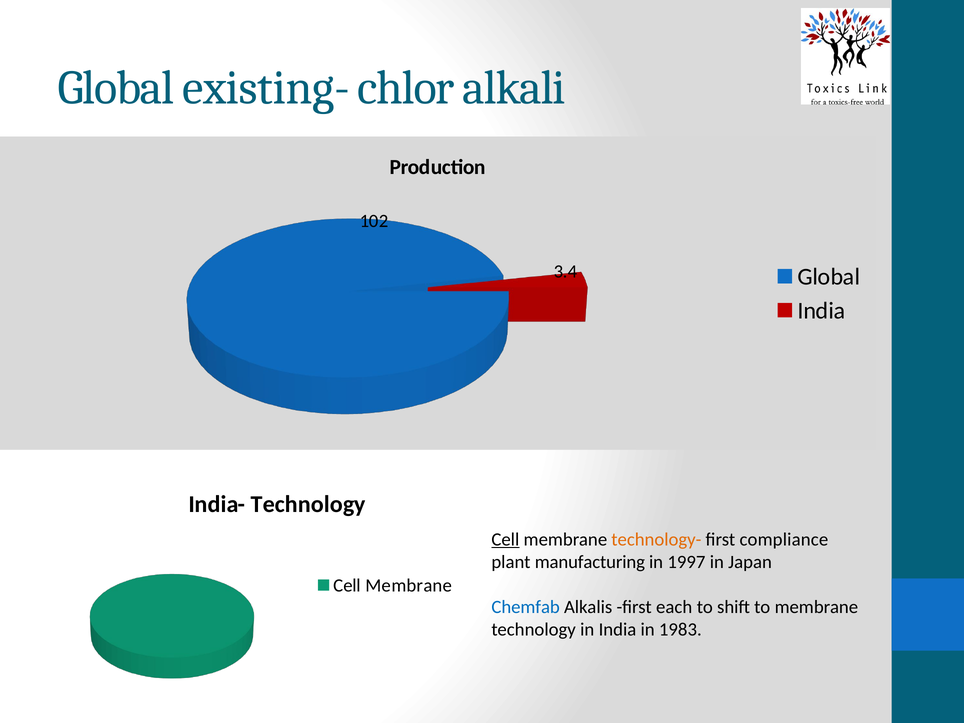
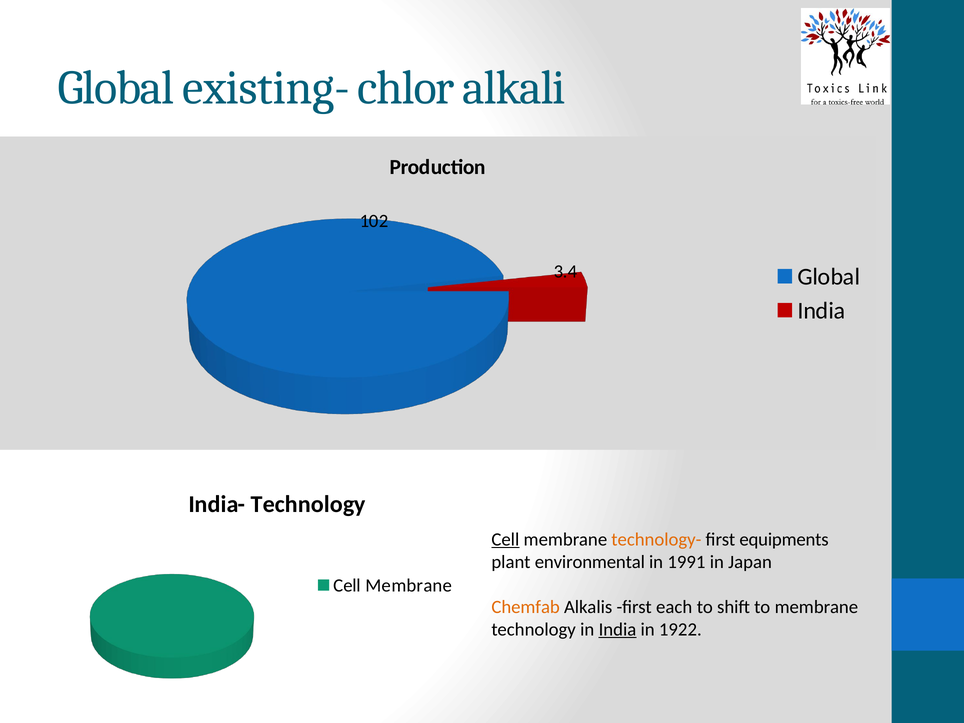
compliance: compliance -> equipments (784, 539)
manufacturing: manufacturing -> environmental (590, 562)
1997: 1997 -> 1991 (686, 562)
Chemfab colour: blue -> orange (526, 607)
India underline: none -> present (617, 629)
1983: 1983 -> 1922 (680, 629)
